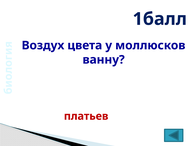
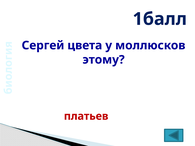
Воздух: Воздух -> Сергей (43, 45)
ванну: ванну -> этому (104, 60)
